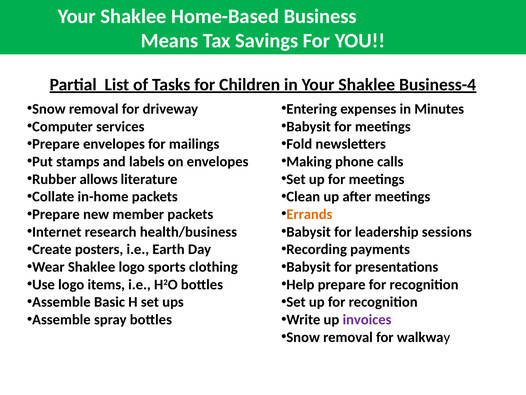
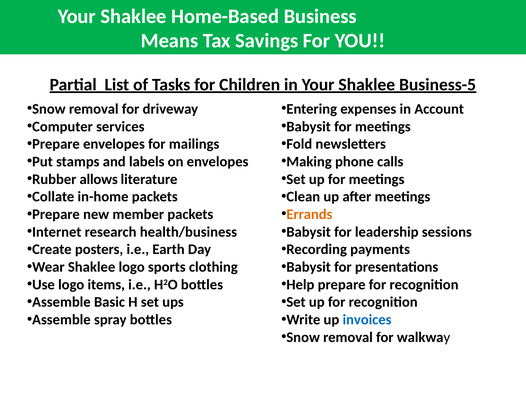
Business-4: Business-4 -> Business-5 (438, 84)
Minutes: Minutes -> Account (439, 109)
invoices colour: purple -> blue (367, 319)
